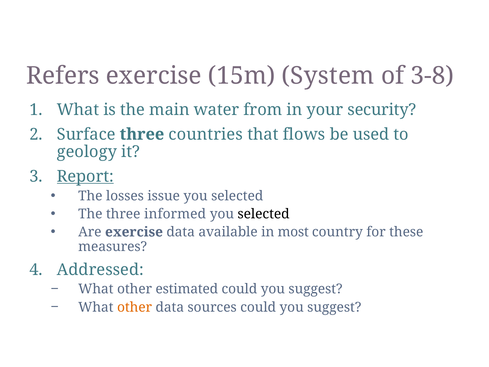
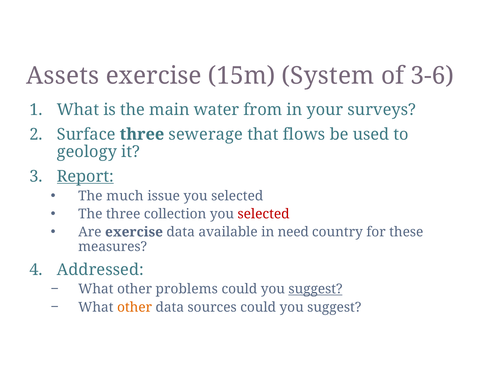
Refers: Refers -> Assets (63, 76)
3-8: 3-8 -> 3-6 (432, 76)
security: security -> surveys (382, 110)
countries: countries -> sewerage (206, 134)
losses: losses -> much (125, 196)
informed: informed -> collection (175, 214)
selected colour: black -> red (264, 214)
most: most -> need (293, 232)
estimated: estimated -> problems (187, 289)
suggest underline: none -> present (315, 289)
